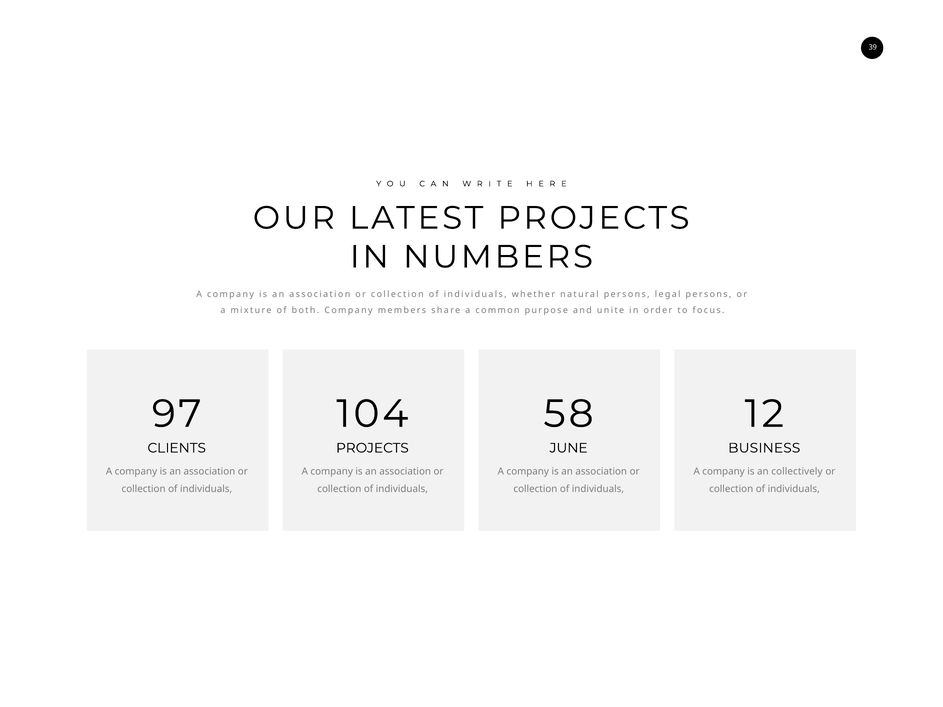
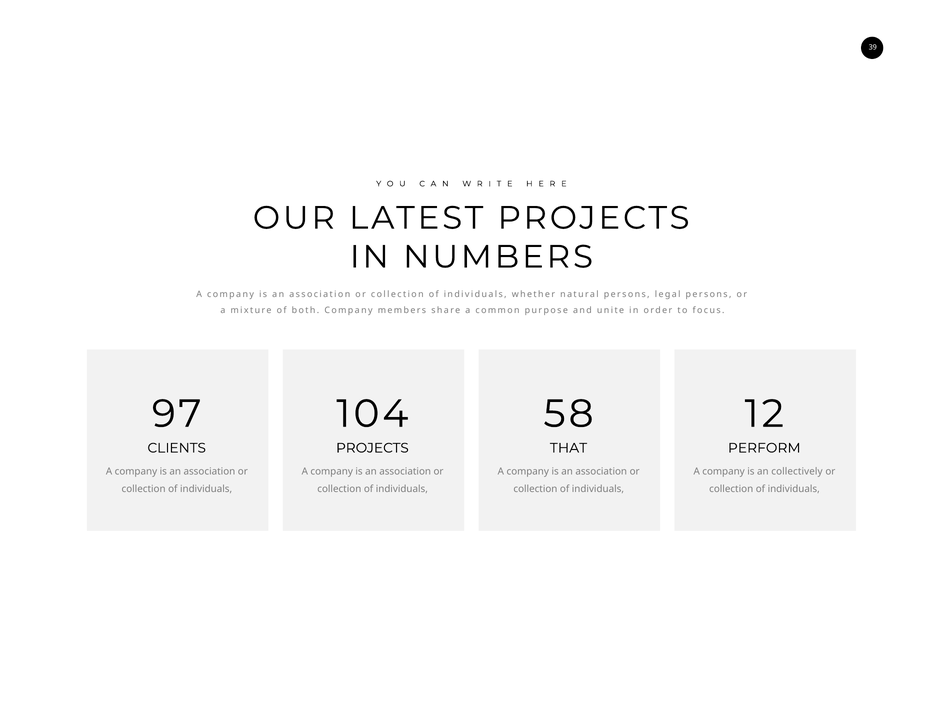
JUNE: JUNE -> THAT (569, 448)
BUSINESS: BUSINESS -> PERFORM (764, 448)
